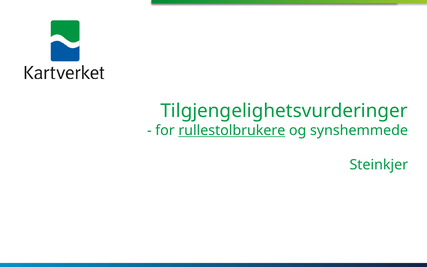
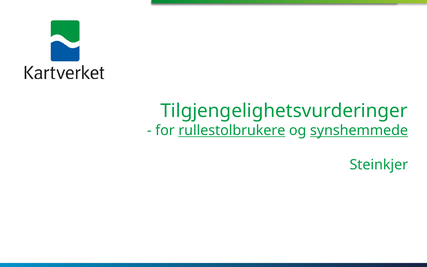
synshemmede underline: none -> present (359, 130)
